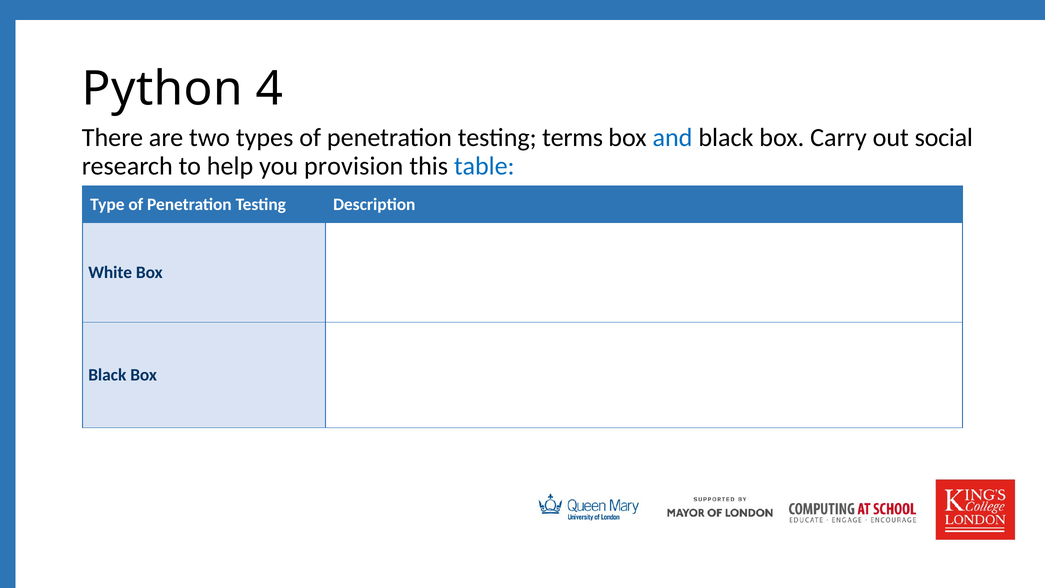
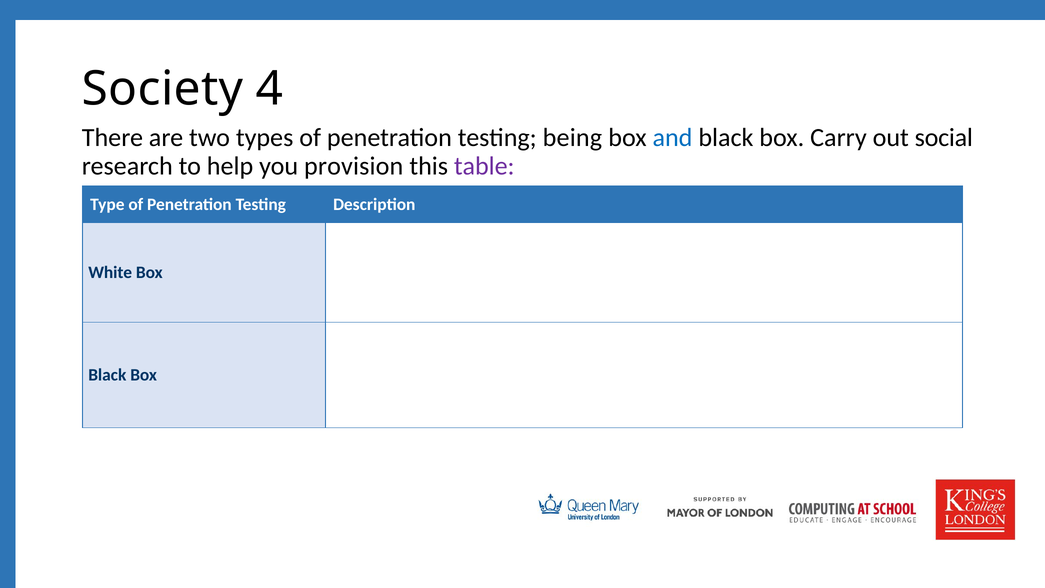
Python: Python -> Society (162, 89)
terms: terms -> being (572, 138)
table colour: blue -> purple (484, 166)
